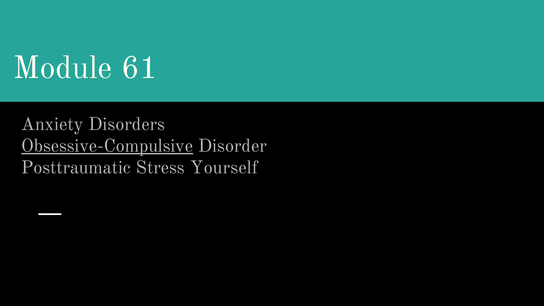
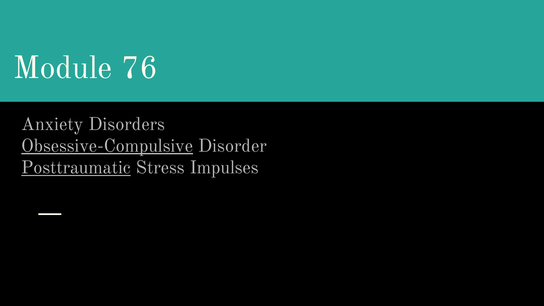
61: 61 -> 76 (140, 68)
Posttraumatic underline: none -> present (76, 168)
Yourself: Yourself -> Impulses (224, 168)
